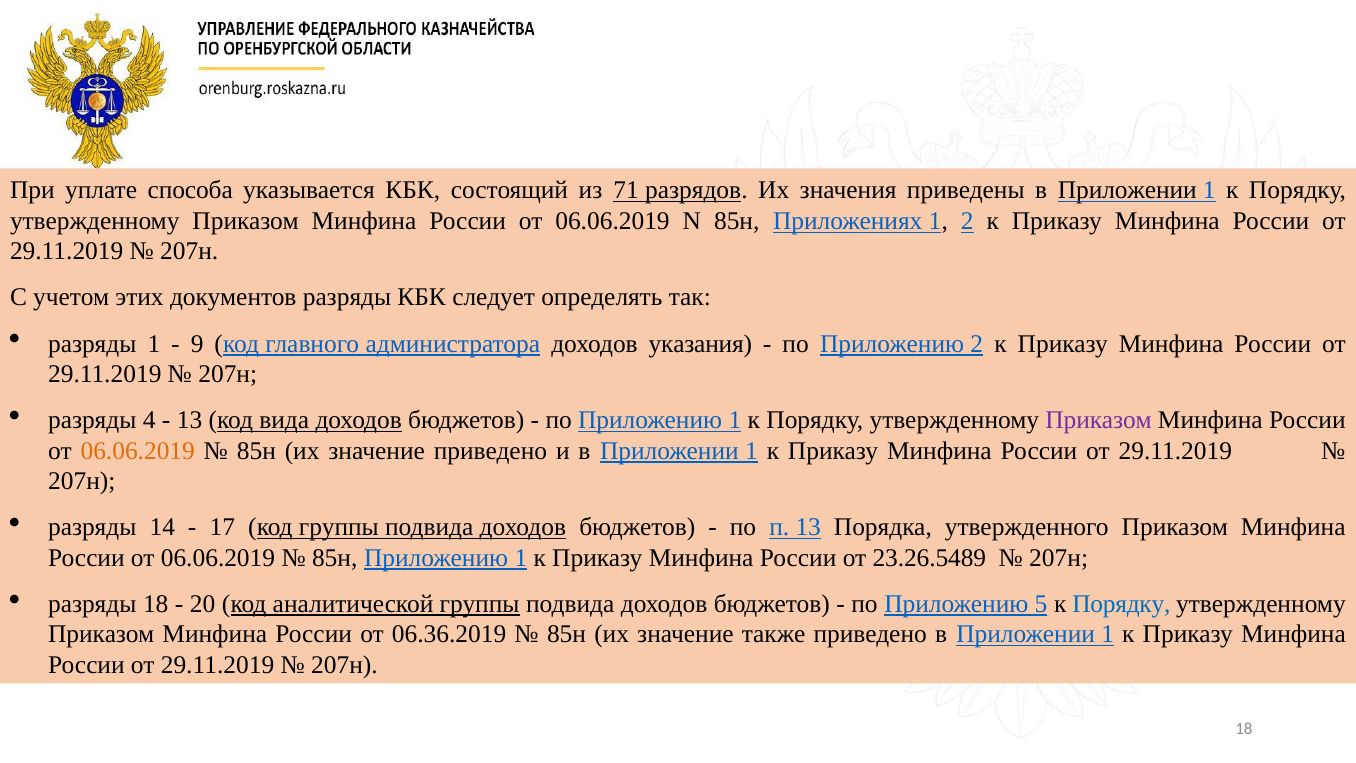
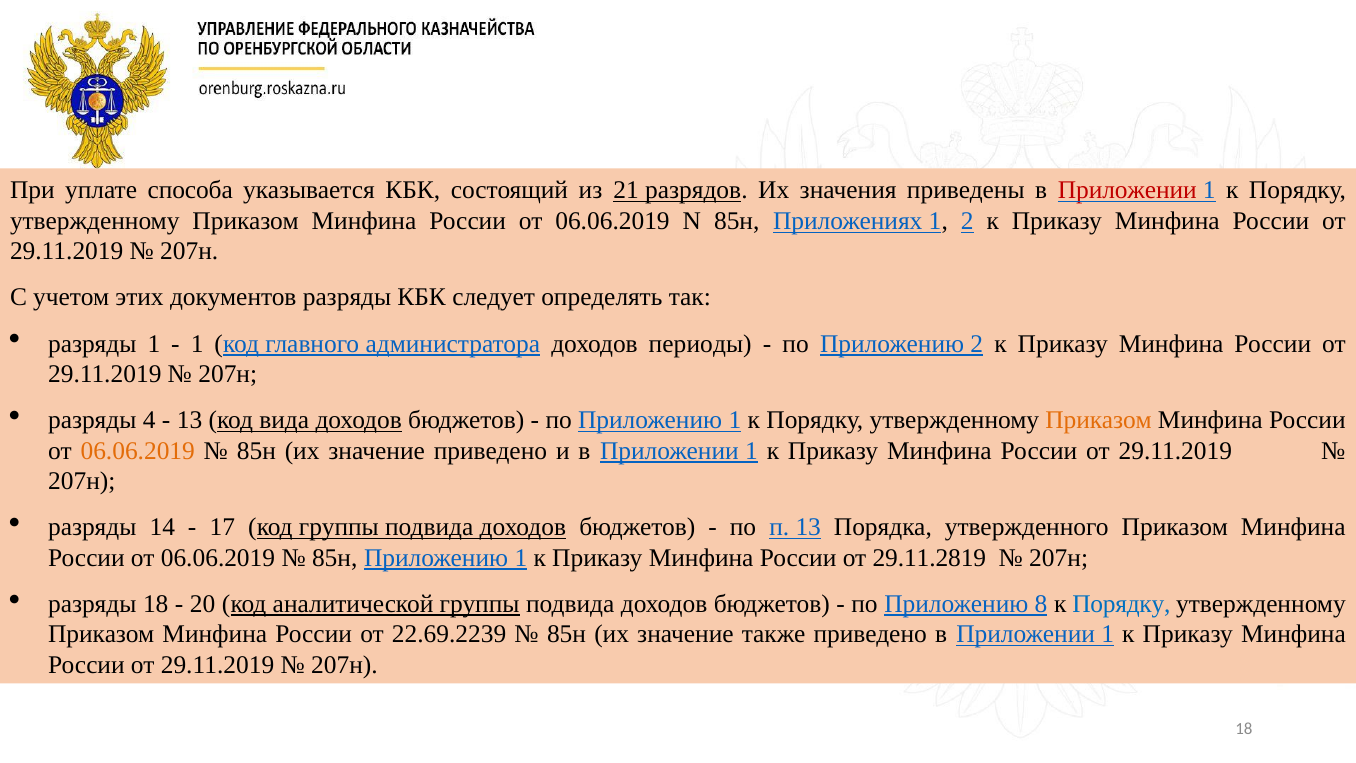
71: 71 -> 21 (626, 190)
Приложении colour: black -> red (1127, 190)
9: 9 -> 1 (197, 344)
указания: указания -> периоды (700, 344)
Приказом colour: purple -> orange (1099, 420)
23.26.5489: 23.26.5489 -> 29.11.2819 (929, 558)
5: 5 -> 8 (1041, 604)
06.36.2019: 06.36.2019 -> 22.69.2239 (449, 634)
